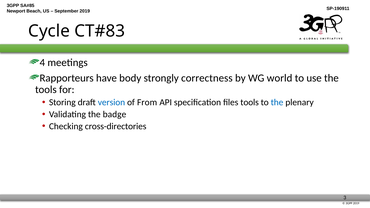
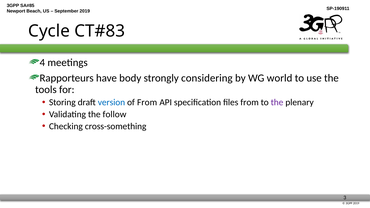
correctness: correctness -> considering (207, 78)
files tools: tools -> from (250, 102)
the colour: blue -> purple (277, 102)
badge: badge -> follow (115, 114)
cross-directories: cross-directories -> cross-something (116, 126)
